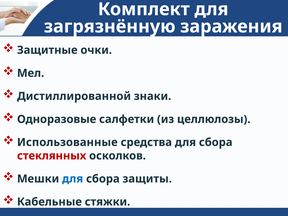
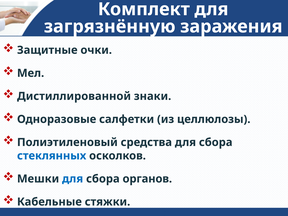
Использованные: Использованные -> Полиэтиленовый (67, 142)
стеклянных colour: red -> blue (52, 156)
защиты: защиты -> органов (147, 179)
